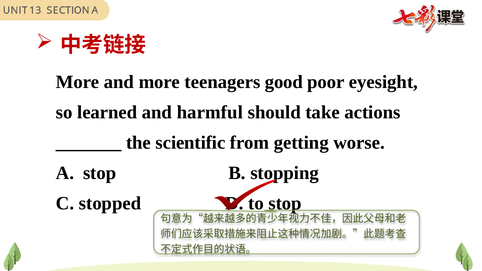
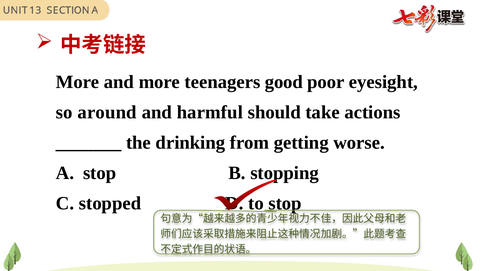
learned: learned -> around (107, 112)
scientific: scientific -> drinking (190, 143)
